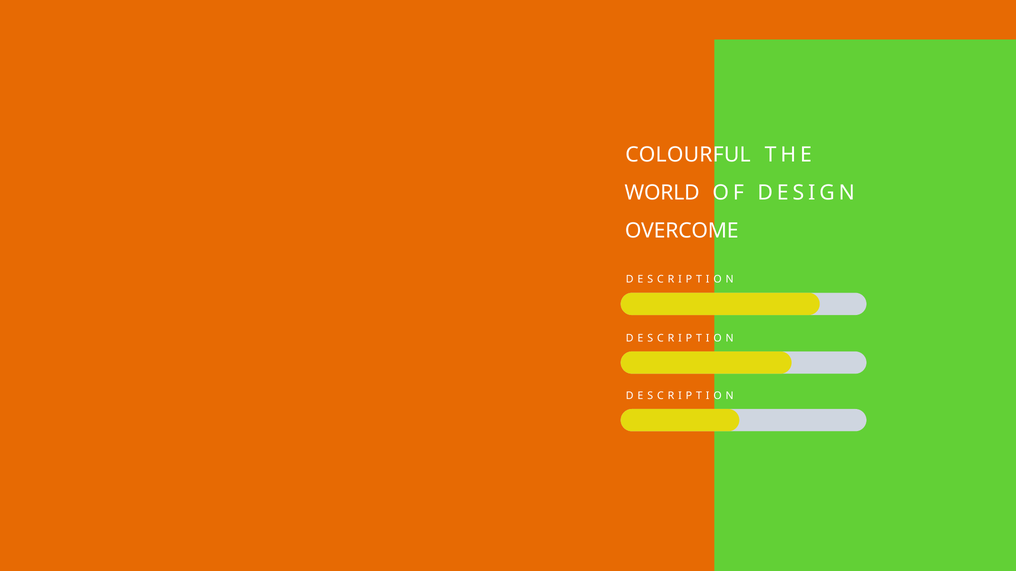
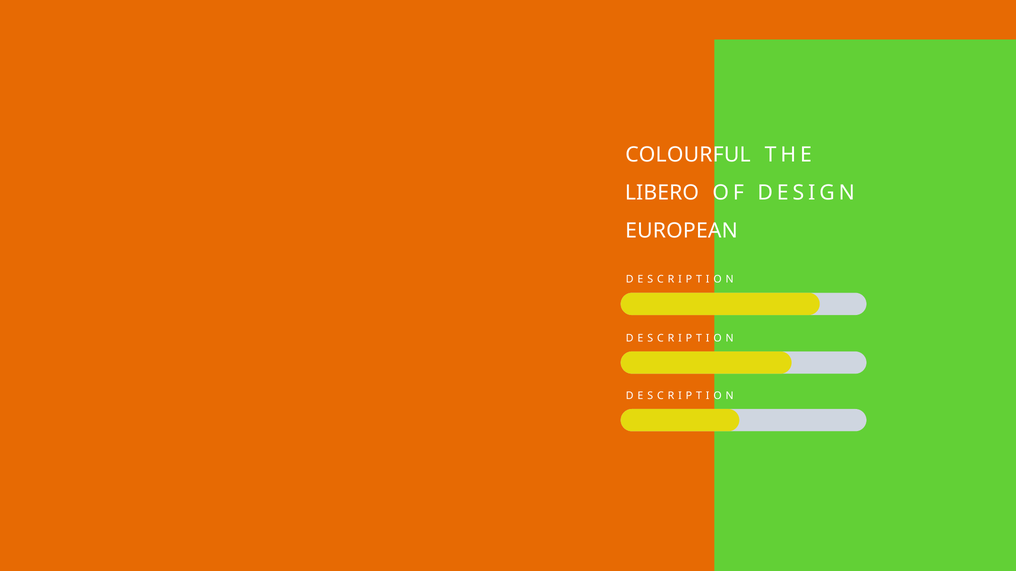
WORLD: WORLD -> LIBERO (662, 193)
OVERCOME: OVERCOME -> EUROPEAN (682, 231)
